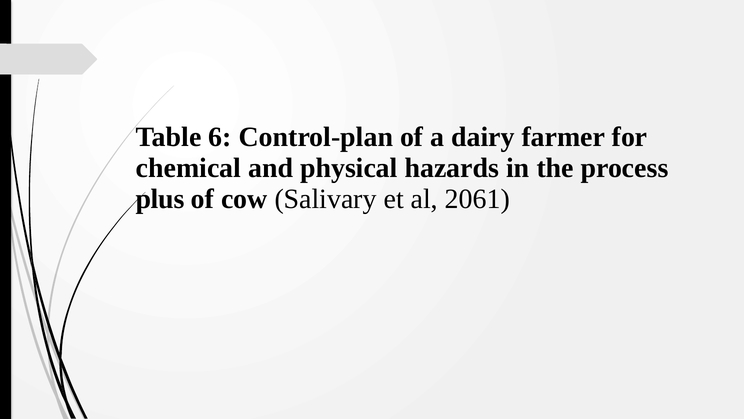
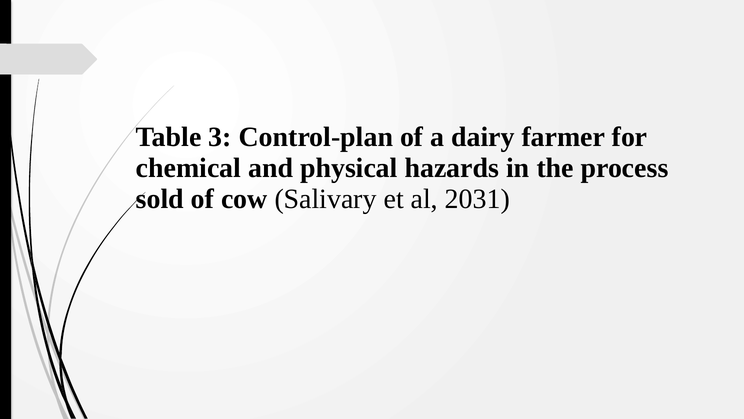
6: 6 -> 3 (220, 137)
plus: plus -> sold (160, 199)
2061: 2061 -> 2031 (477, 199)
